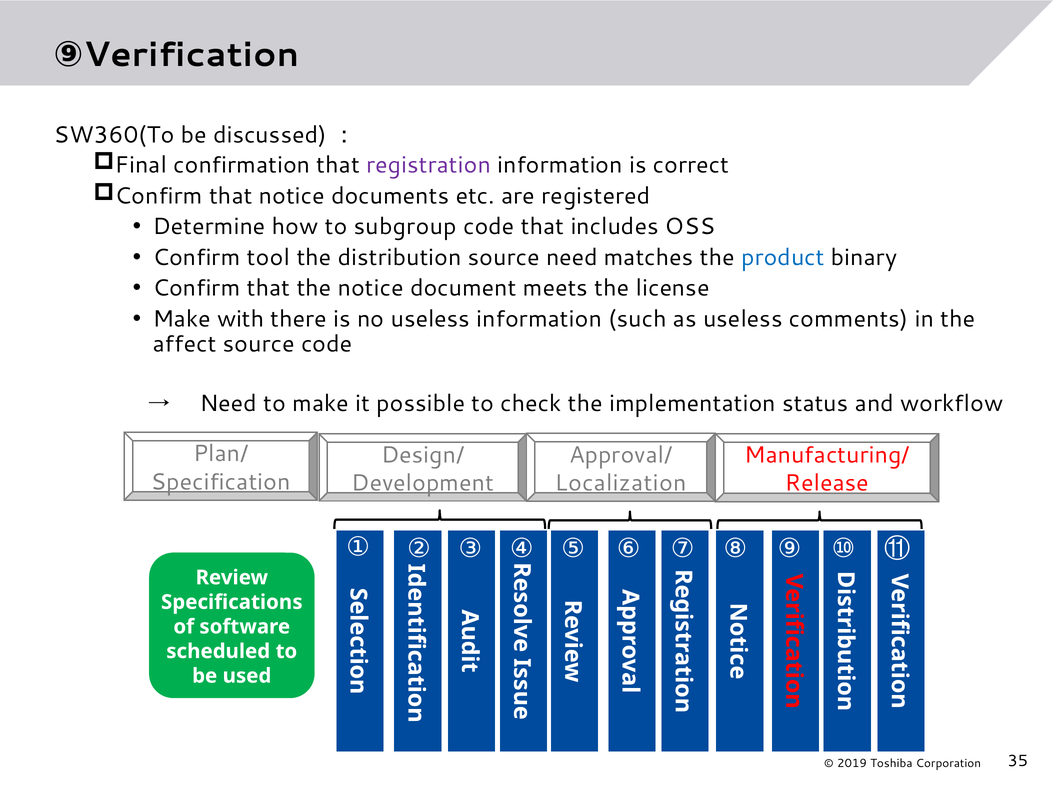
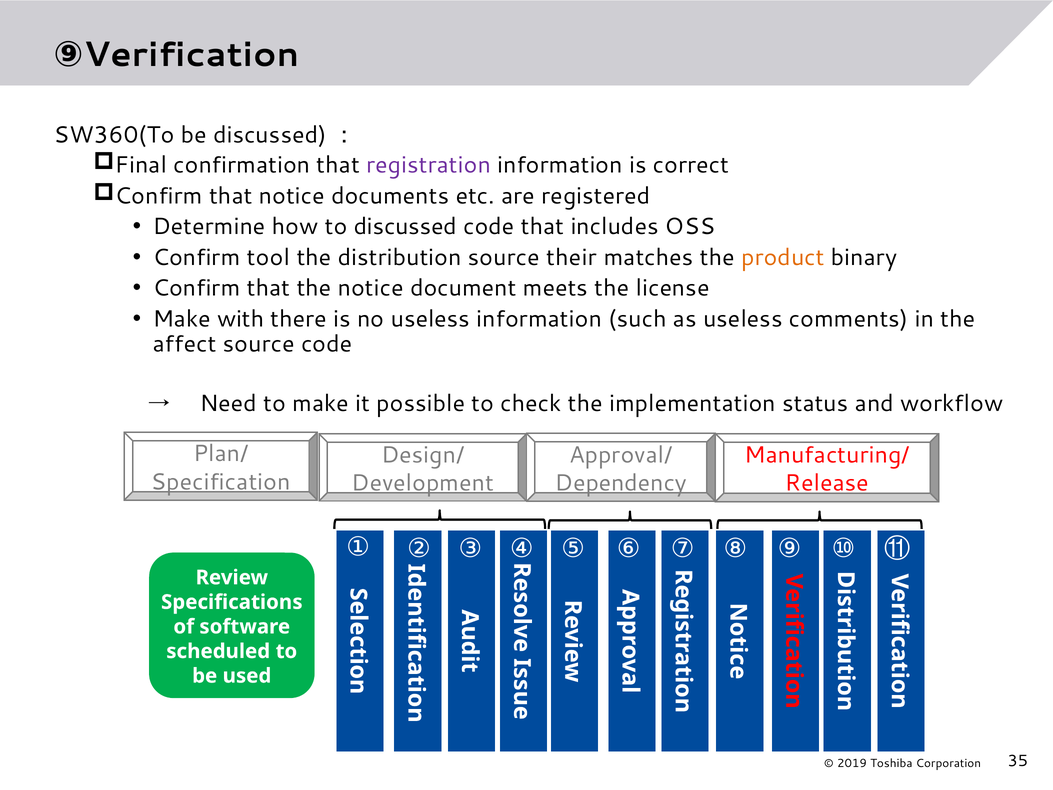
to subgroup: subgroup -> discussed (405, 227)
source need: need -> their (572, 257)
product colour: blue -> orange (783, 257)
Localization: Localization -> Dependency (621, 483)
